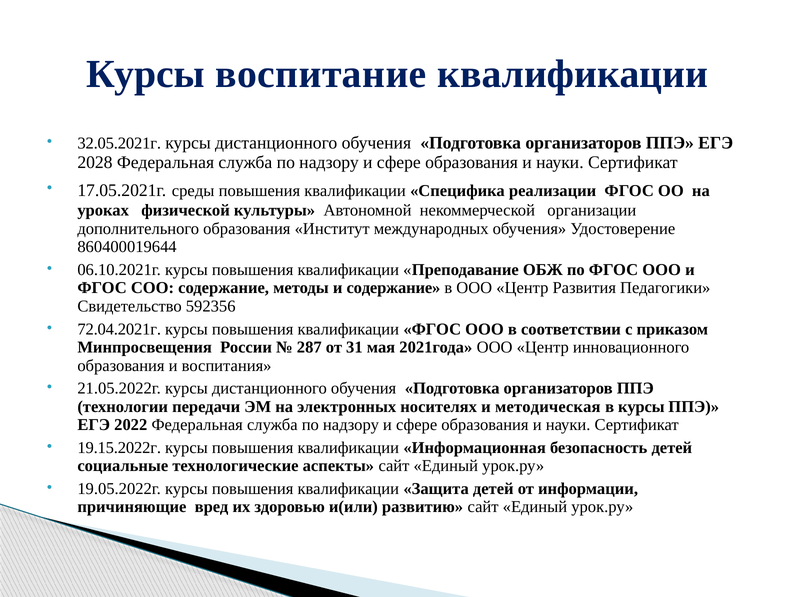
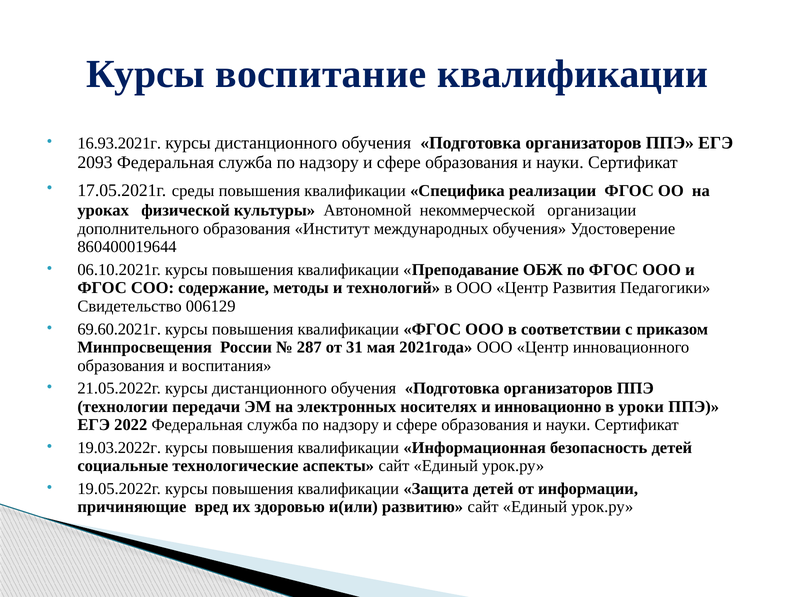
32.05.2021г: 32.05.2021г -> 16.93.2021г (119, 143)
2028: 2028 -> 2093 (95, 162)
и содержание: содержание -> технологий (393, 288)
592356: 592356 -> 006129 (211, 306)
72.04.2021г: 72.04.2021г -> 69.60.2021г (119, 329)
методическая: методическая -> инновационно (548, 406)
в курсы: курсы -> уроки (641, 406)
19.15.2022г: 19.15.2022г -> 19.03.2022г (119, 447)
